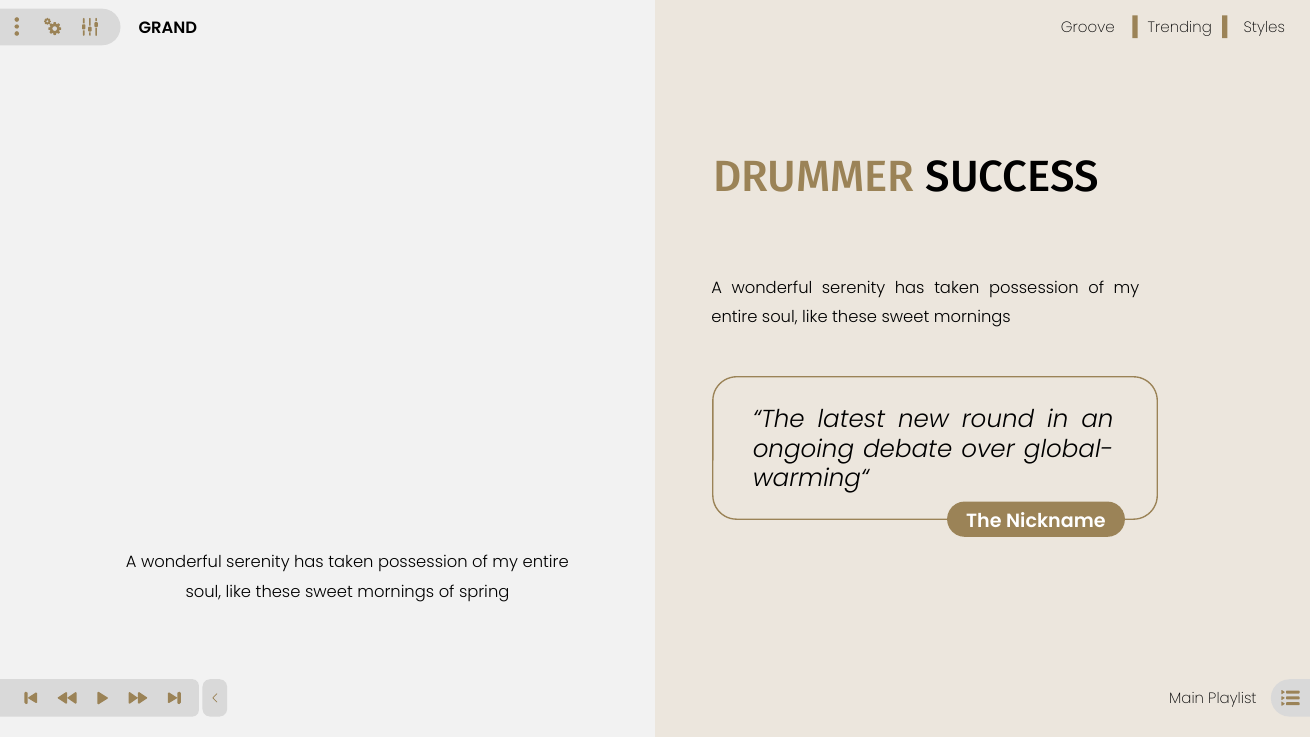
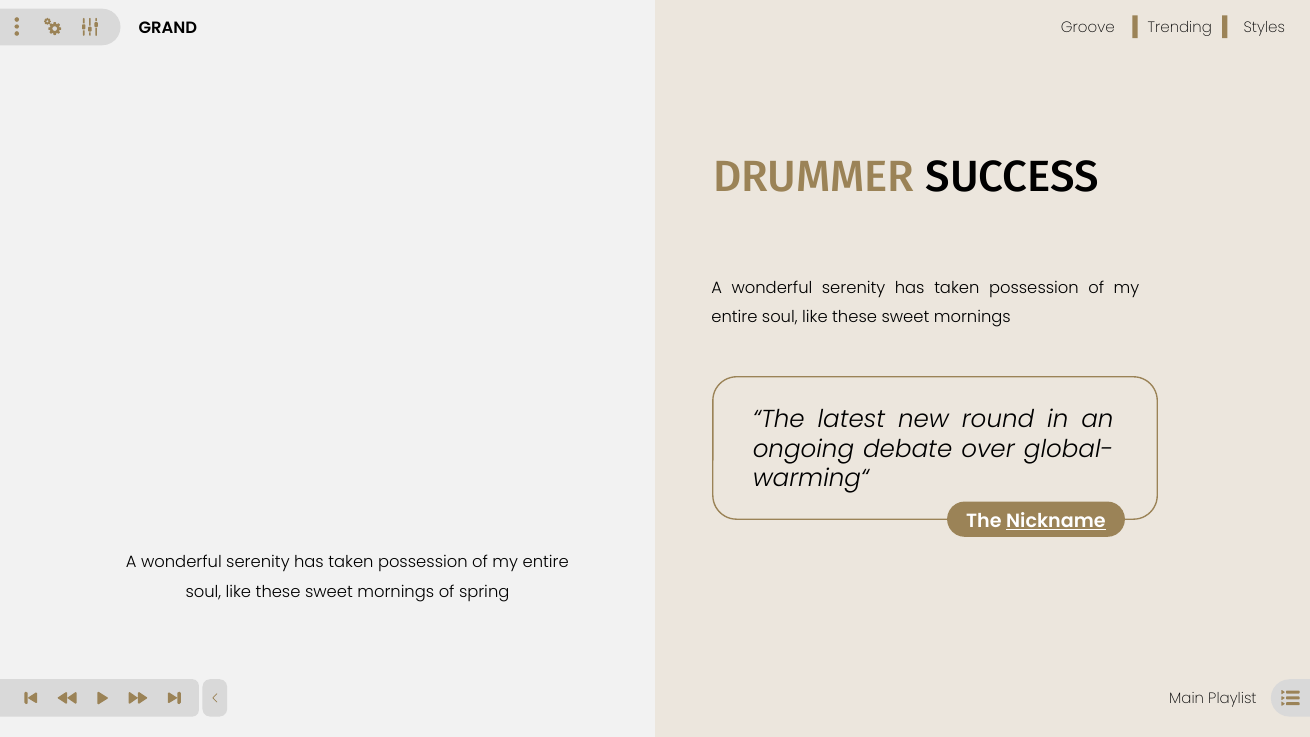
Nickname underline: none -> present (1056, 521)
